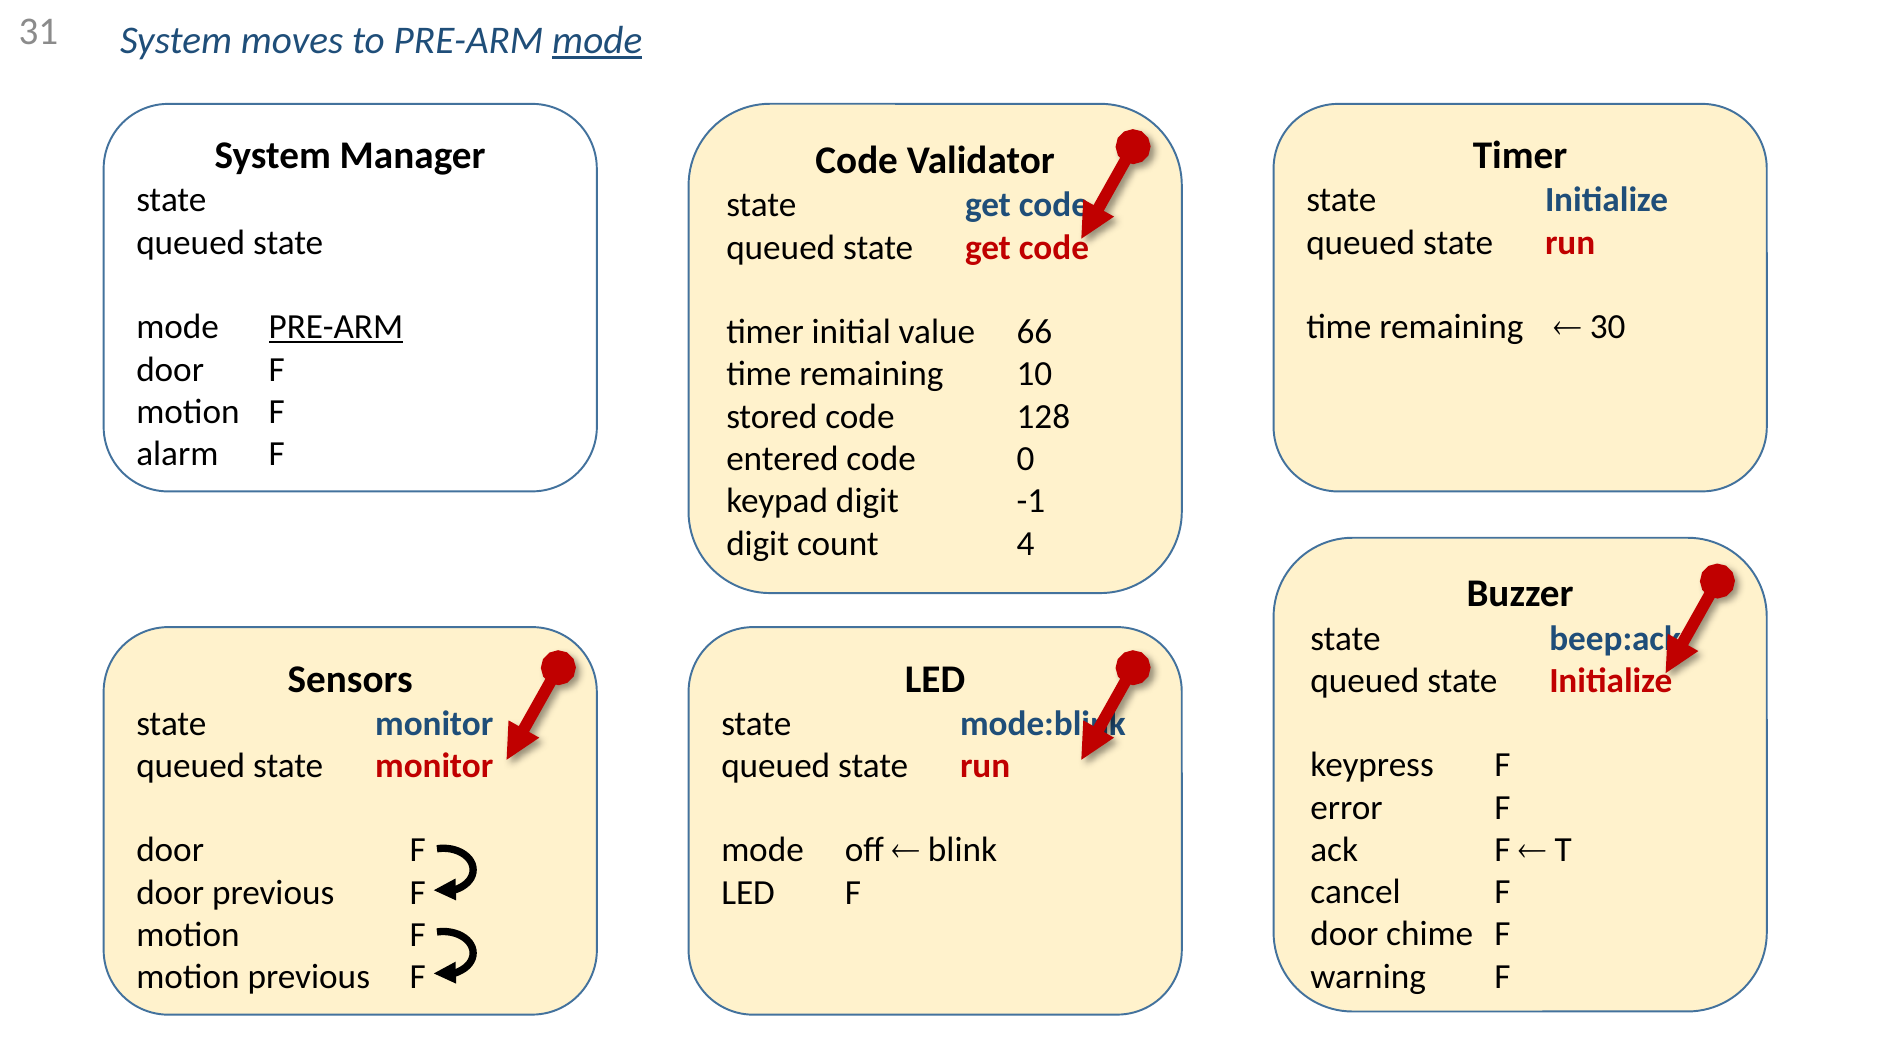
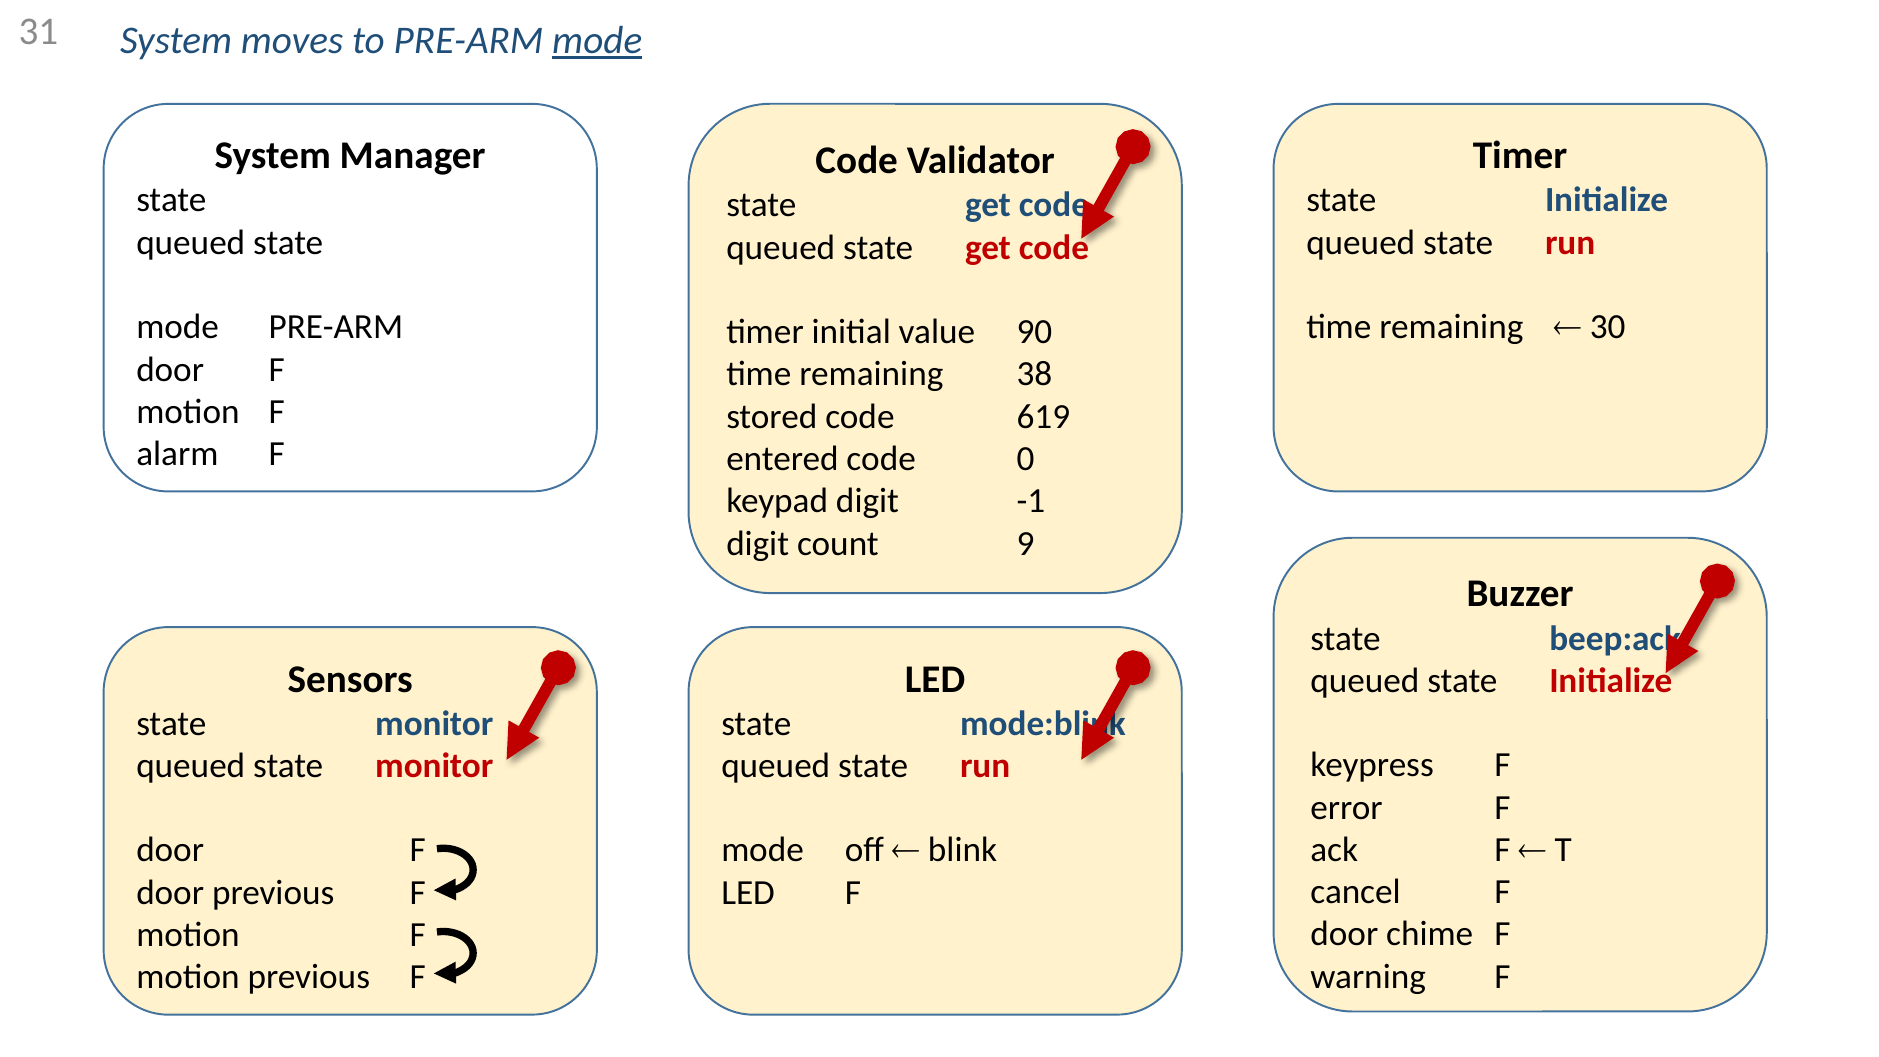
PRE-ARM underline: present -> none (336, 327)
66: 66 -> 90 (1034, 332)
10: 10 -> 38 (1034, 374)
128: 128 -> 619 (1043, 417)
4: 4 -> 9 (1026, 543)
